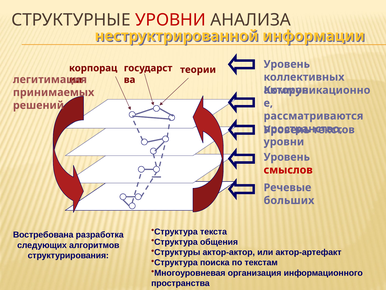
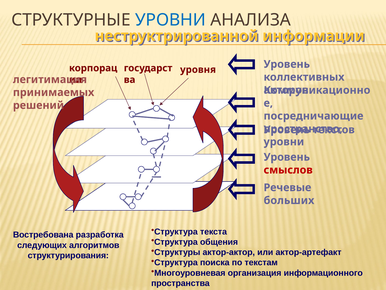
УРОВНИ colour: red -> blue (171, 20)
теории: теории -> уровня (198, 70)
рассматриваются: рассматриваются -> посредничающие (313, 116)
